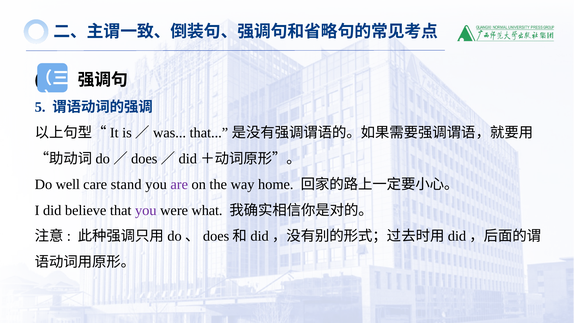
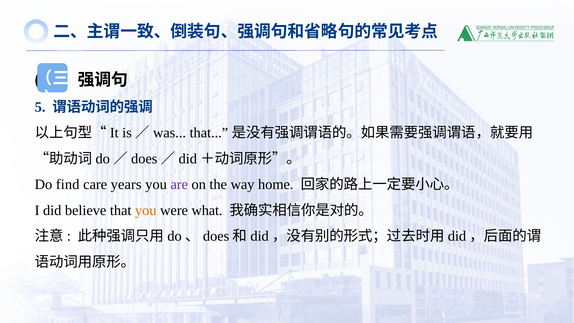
well: well -> find (68, 184)
stand: stand -> years (126, 184)
you colour: purple -> orange (146, 210)
